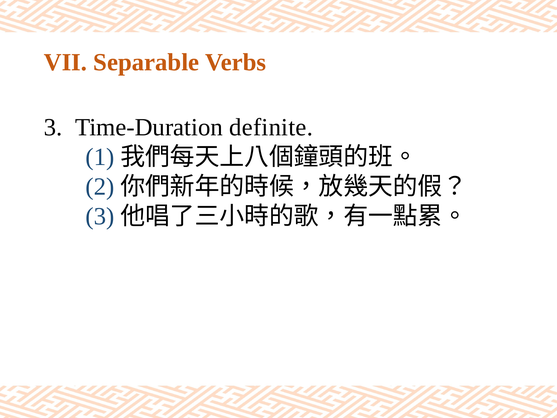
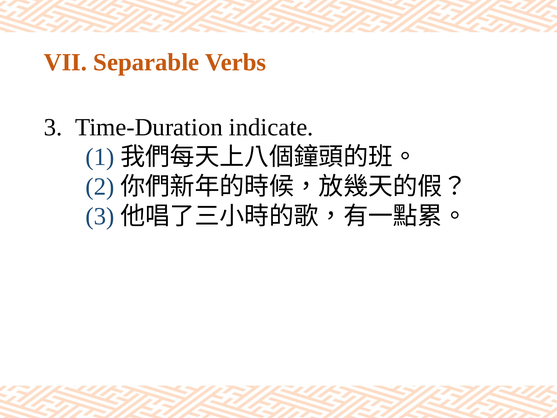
definite: definite -> indicate (271, 127)
